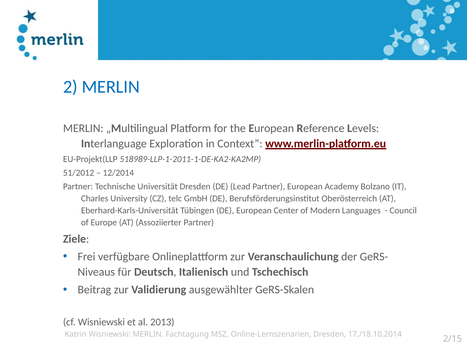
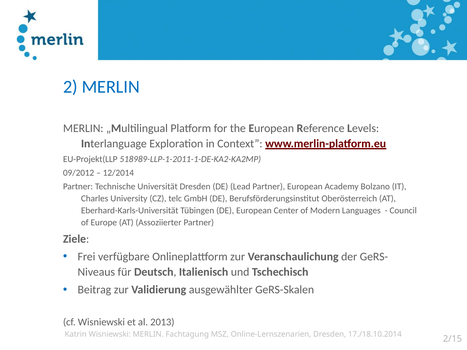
51/2012: 51/2012 -> 09/2012 (79, 173)
